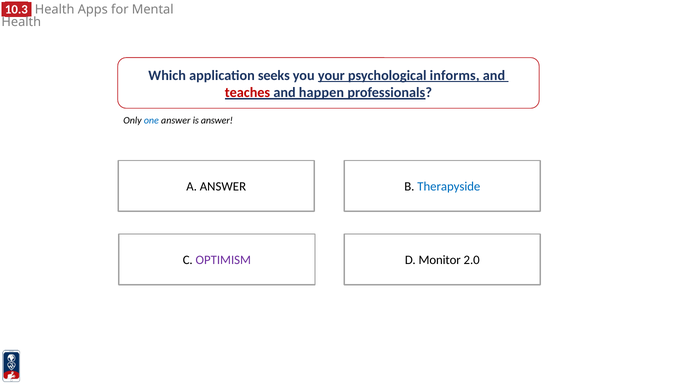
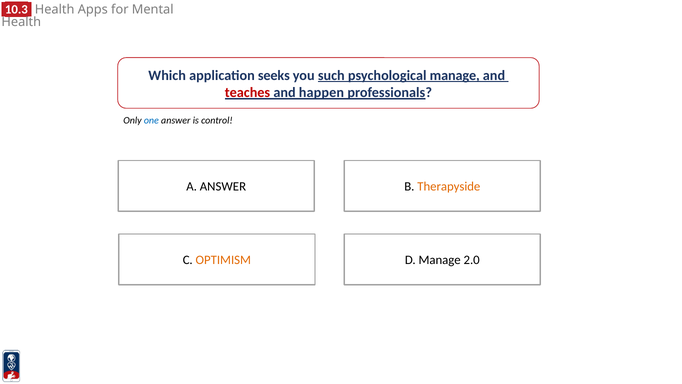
your: your -> such (331, 75)
psychological informs: informs -> manage (455, 75)
is answer: answer -> control (217, 120)
Therapyside colour: blue -> orange (449, 187)
OPTIMISM colour: purple -> orange (223, 260)
D Monitor: Monitor -> Manage (440, 260)
